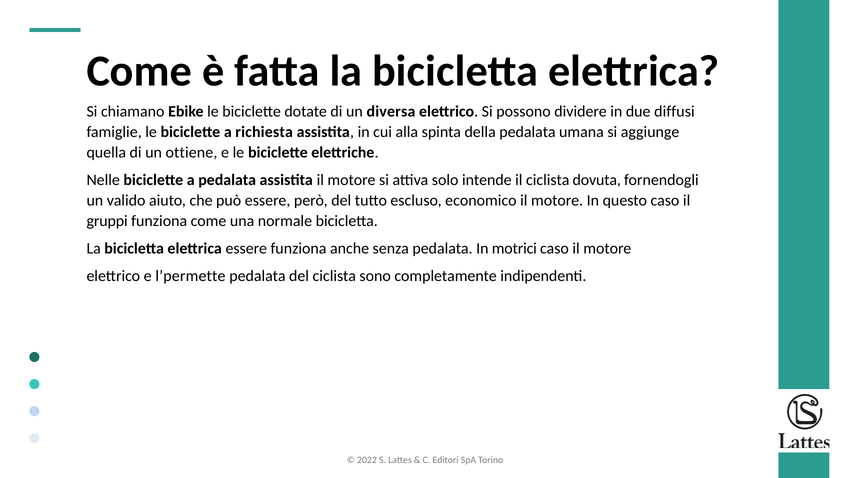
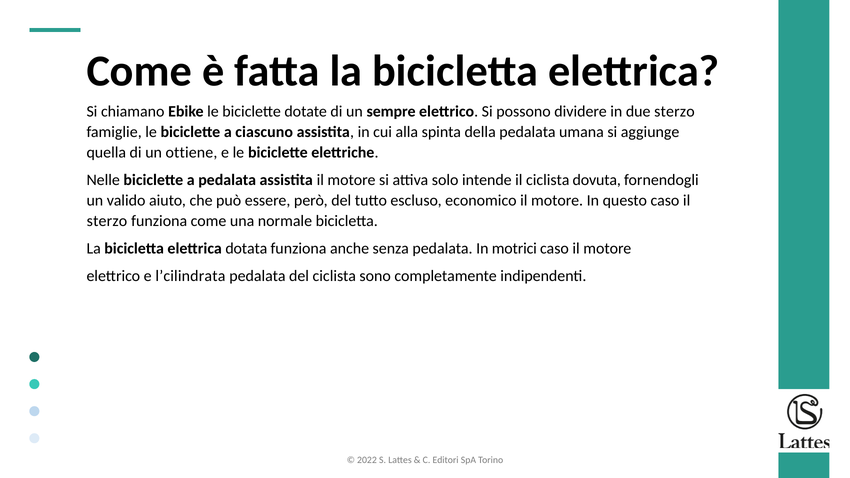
diversa: diversa -> sempre (391, 112)
due diffusi: diffusi -> sterzo (674, 112)
richiesta: richiesta -> ciascuno (264, 132)
gruppi: gruppi -> sterzo (107, 221)
elettrica essere: essere -> dotata (246, 249)
l’permette: l’permette -> l’cilindrata (190, 276)
